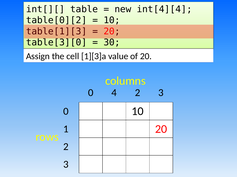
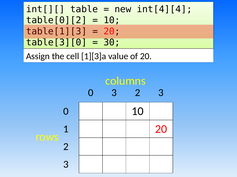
0 4: 4 -> 3 (114, 93)
